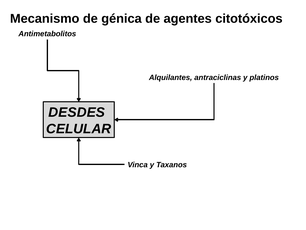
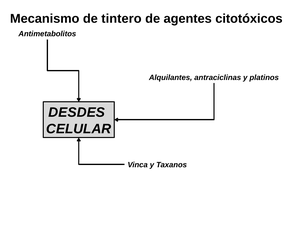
génica: génica -> tintero (121, 19)
